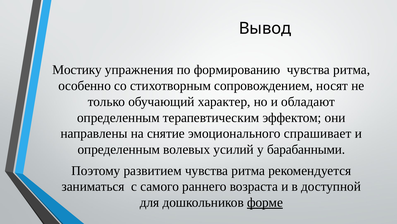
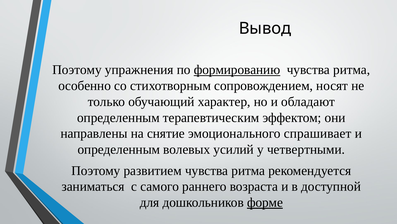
Мостику: Мостику -> Поэтому (77, 70)
формированию underline: none -> present (237, 70)
барабанными: барабанными -> четвертными (306, 149)
